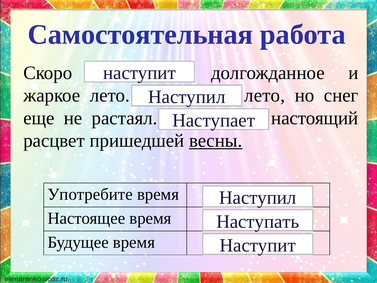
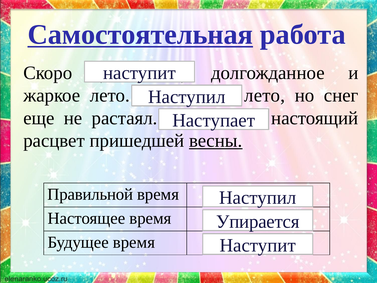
Самостоятельная underline: none -> present (140, 35)
Употребите: Употребите -> Правильной (90, 194)
Наступать: Наступать -> Упирается (258, 221)
